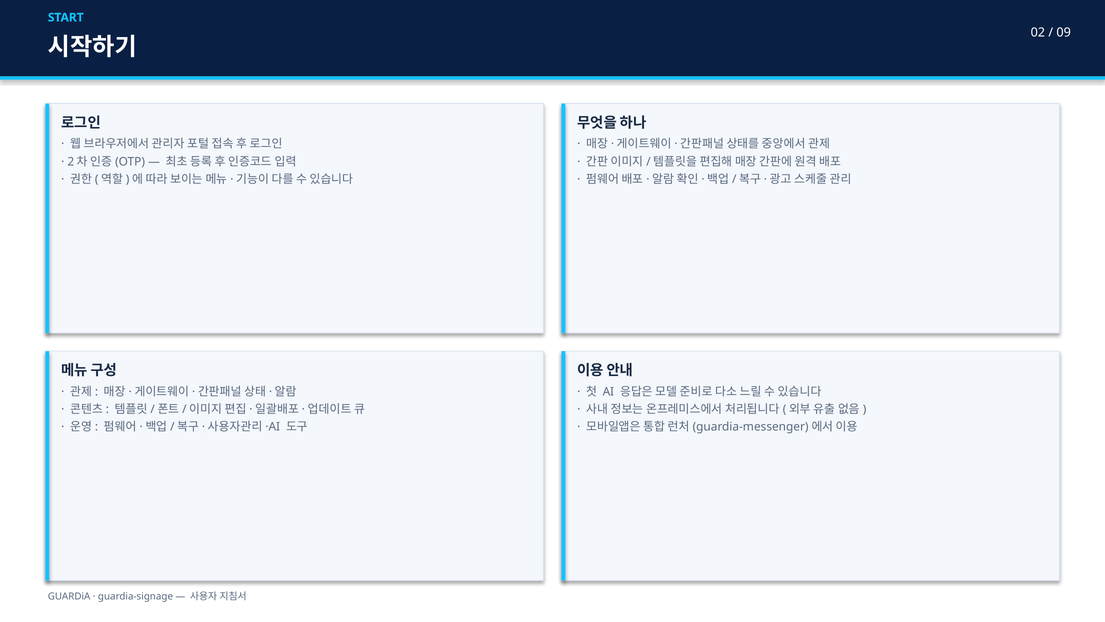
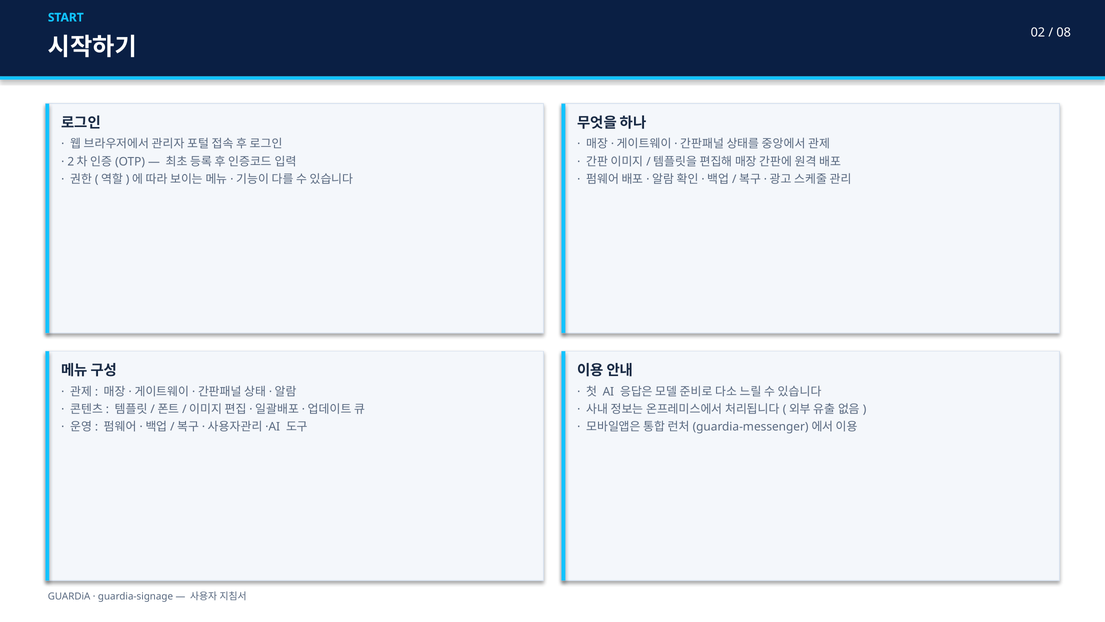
09: 09 -> 08 (1064, 33)
